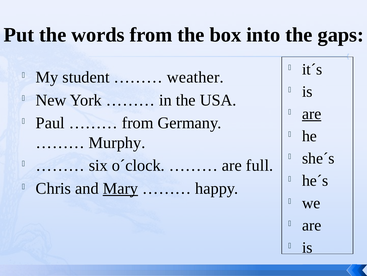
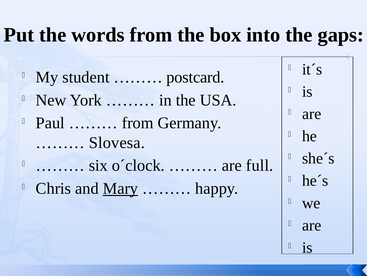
weather: weather -> postcard (195, 77)
are underline: present -> none (312, 114)
Murphy: Murphy -> Slovesa (117, 142)
